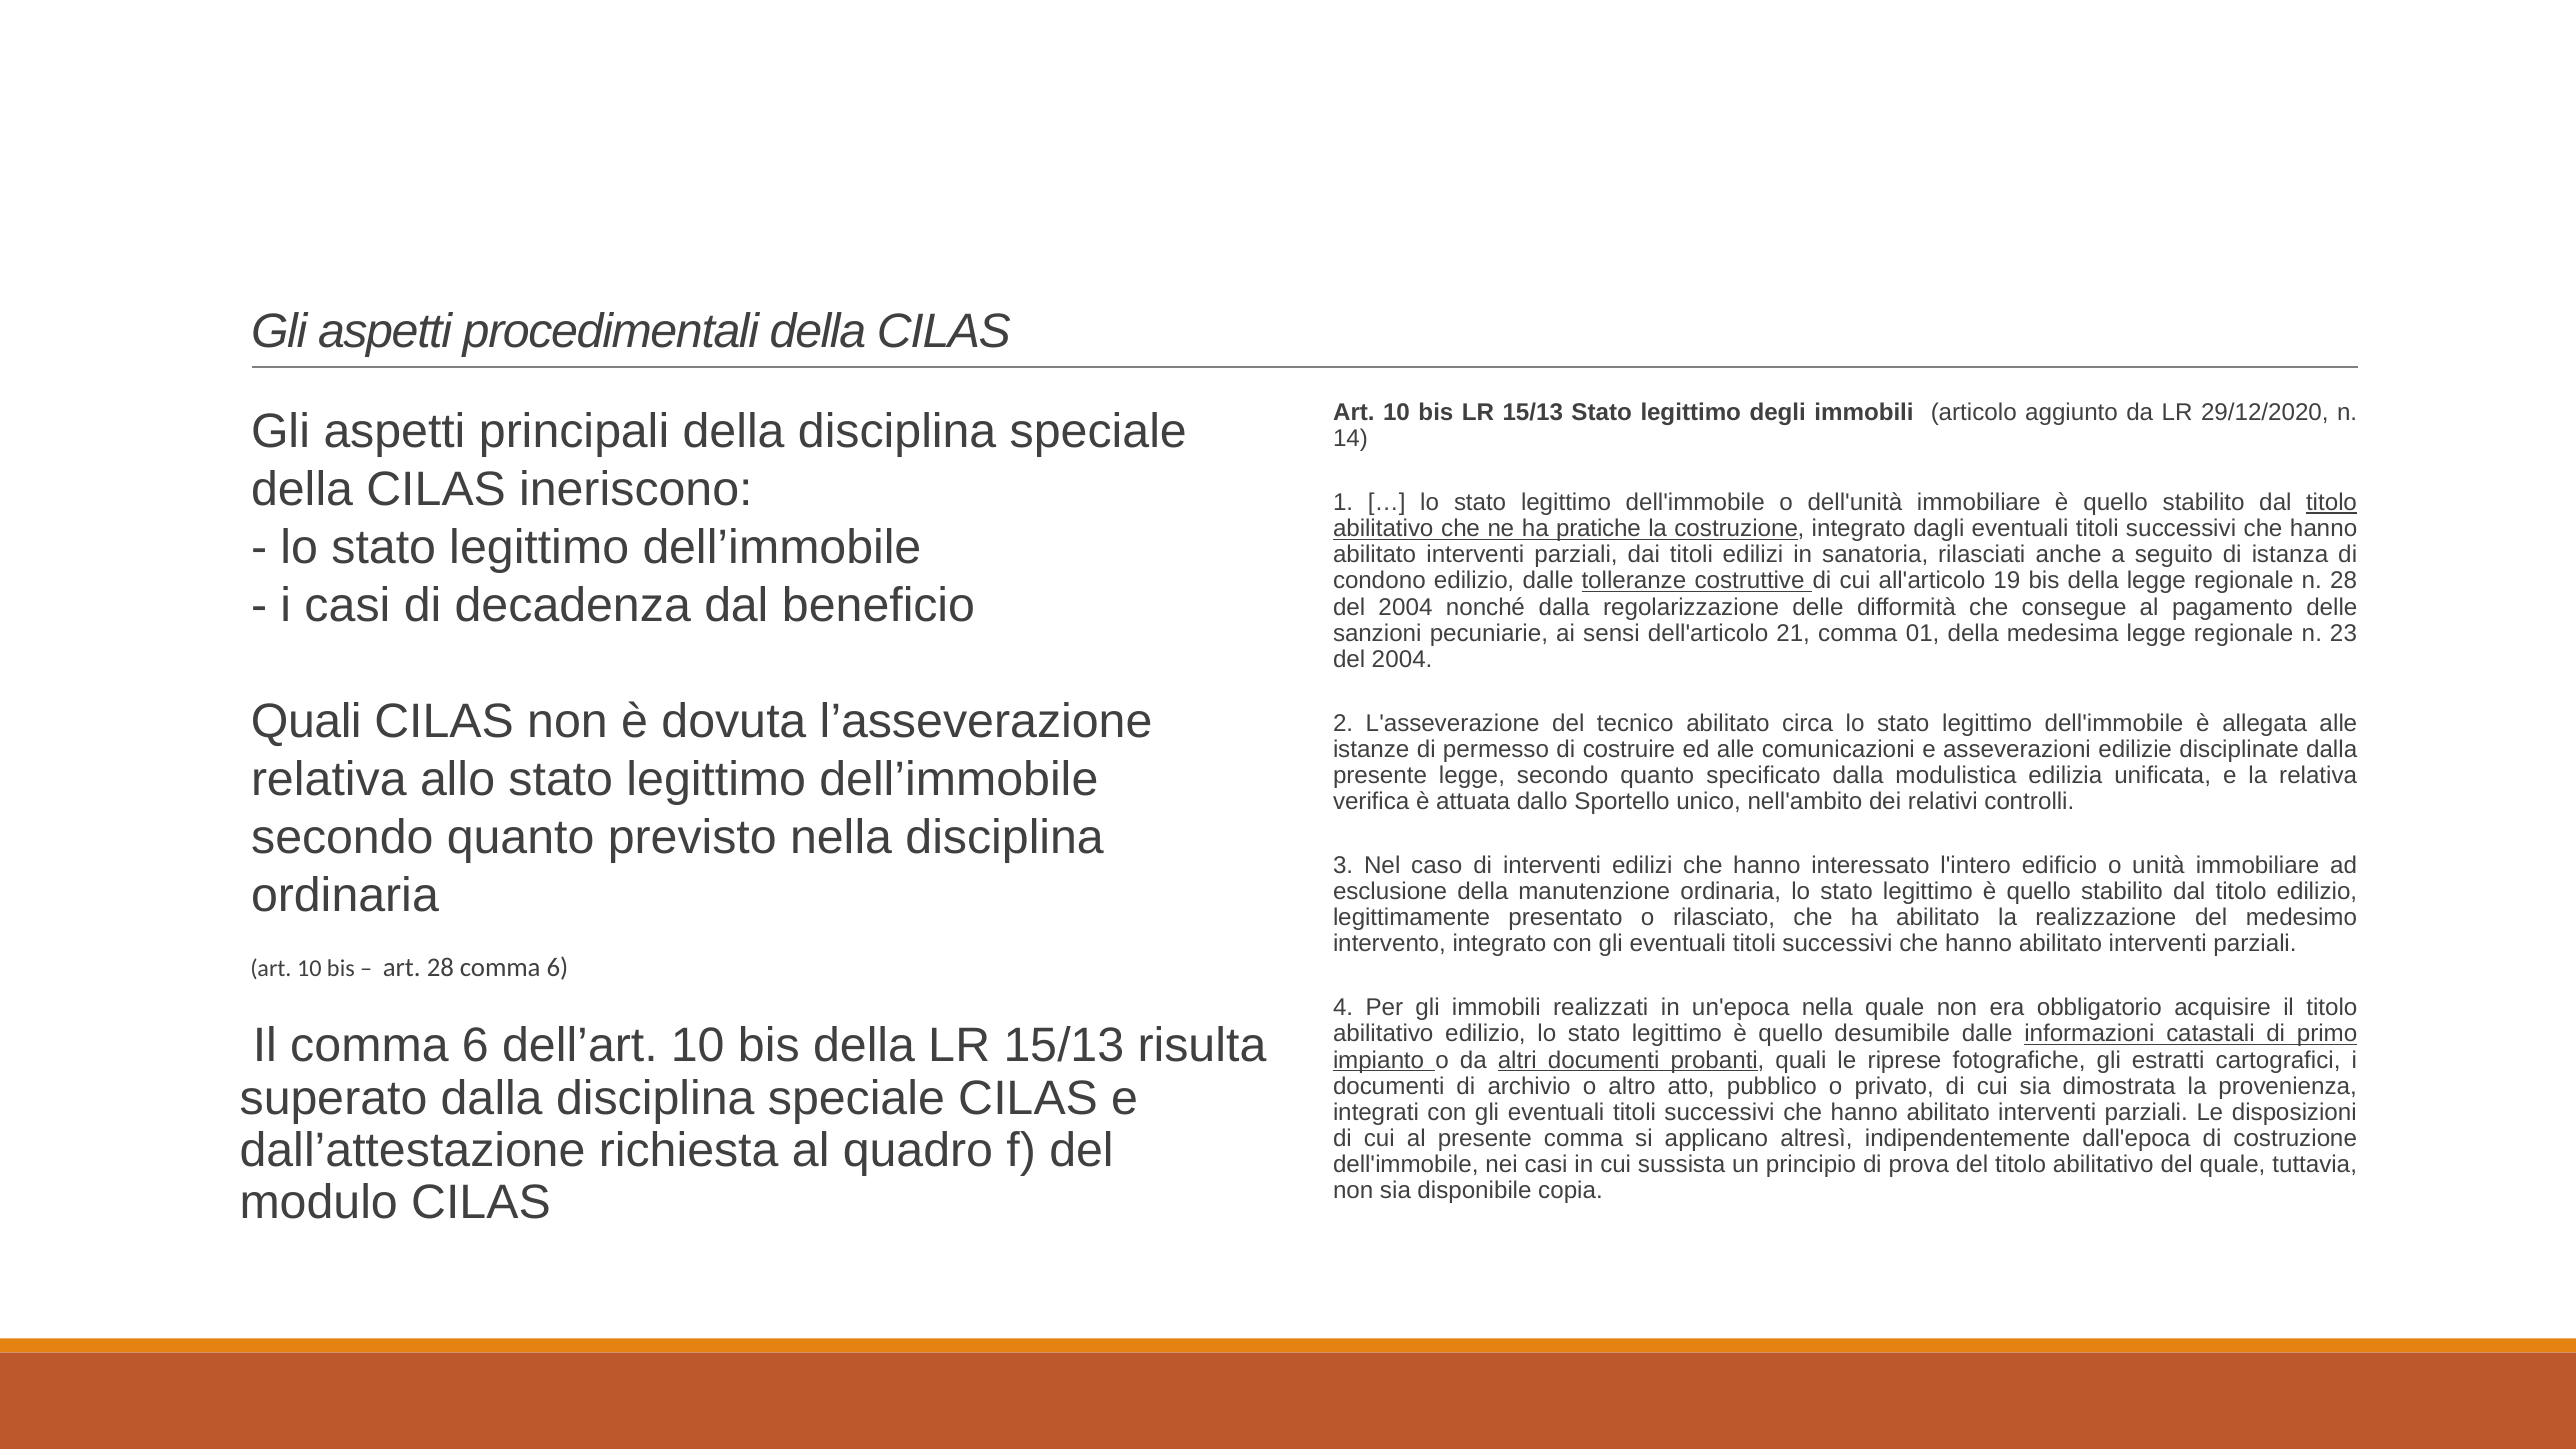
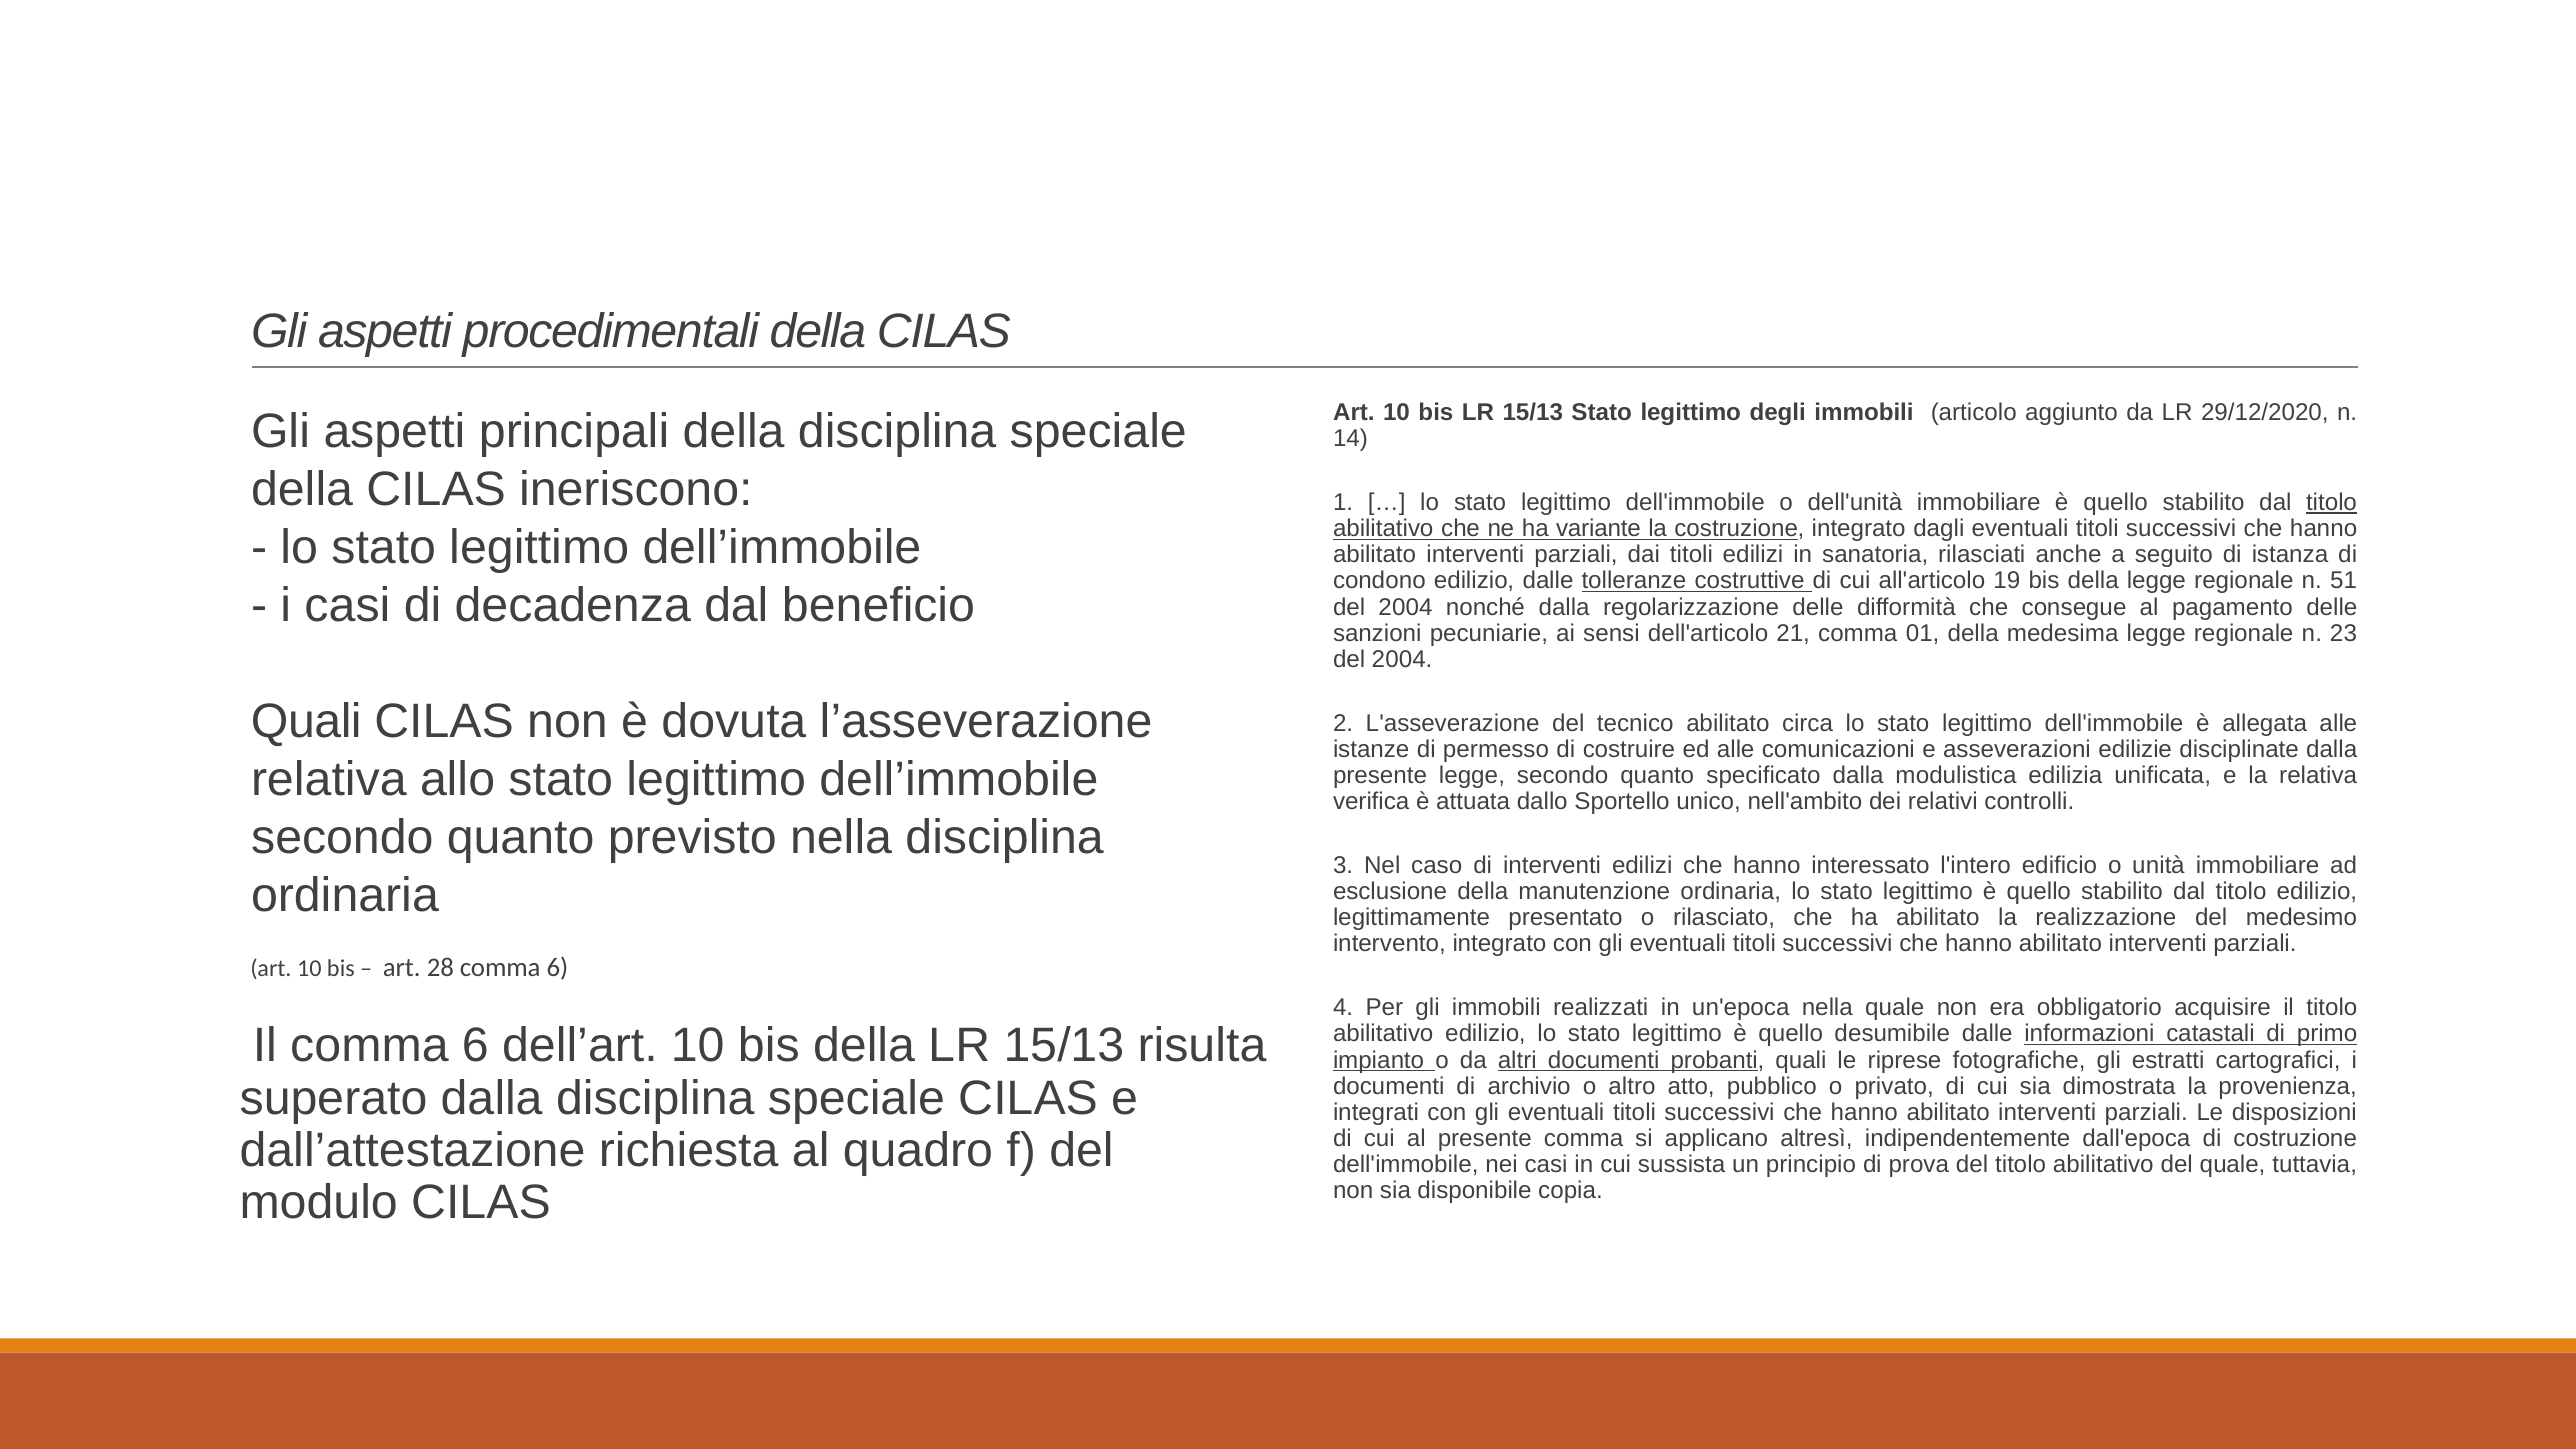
pratiche: pratiche -> variante (1598, 529)
n 28: 28 -> 51 (2344, 581)
